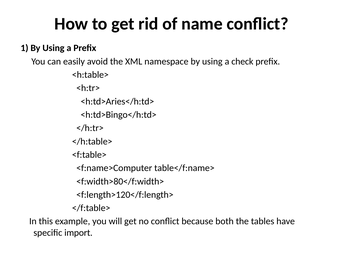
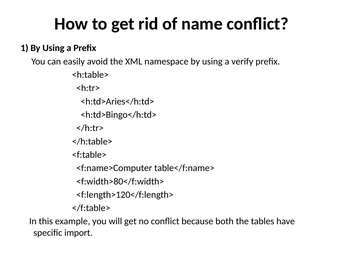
check: check -> verify (242, 61)
